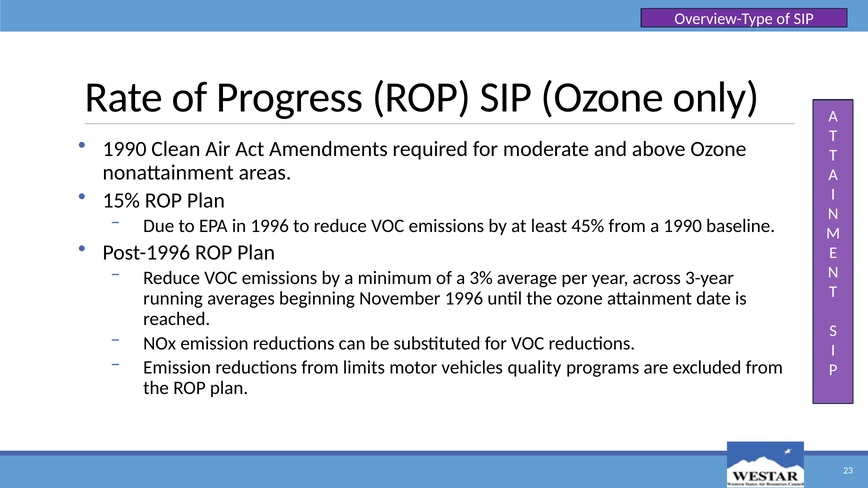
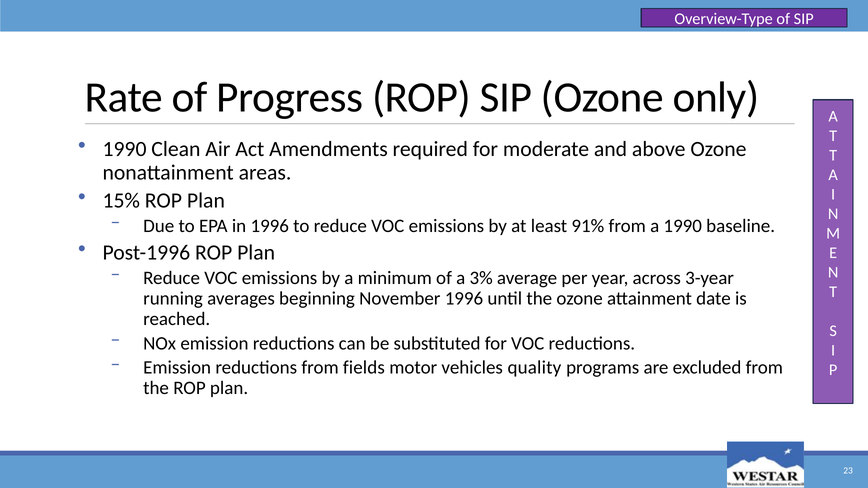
45%: 45% -> 91% (588, 226)
limits: limits -> fields (364, 368)
